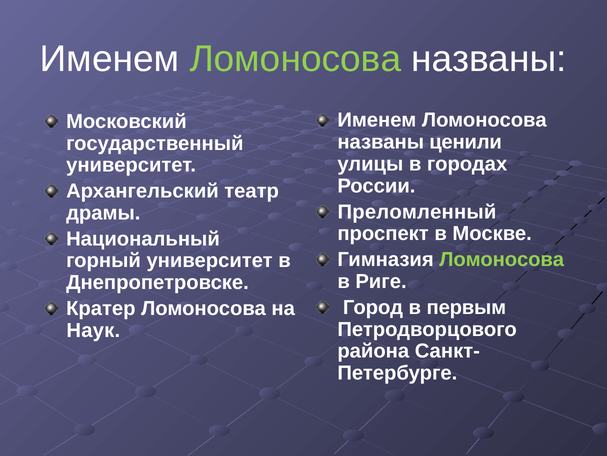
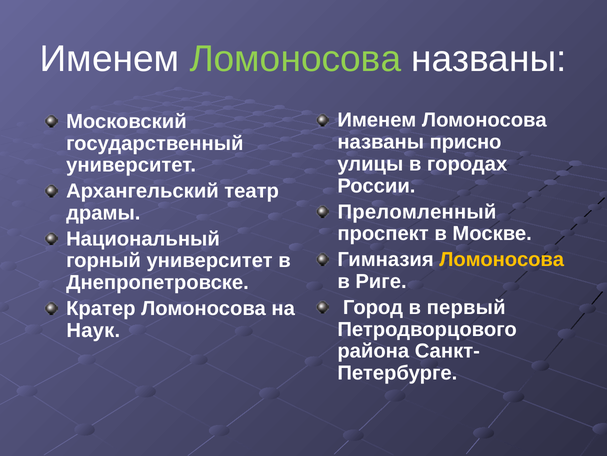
ценили: ценили -> присно (466, 142)
Ломоносова colour: light green -> yellow (502, 259)
первым: первым -> первый (466, 307)
